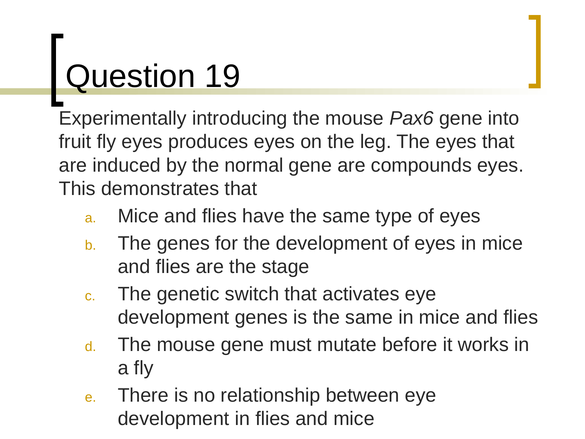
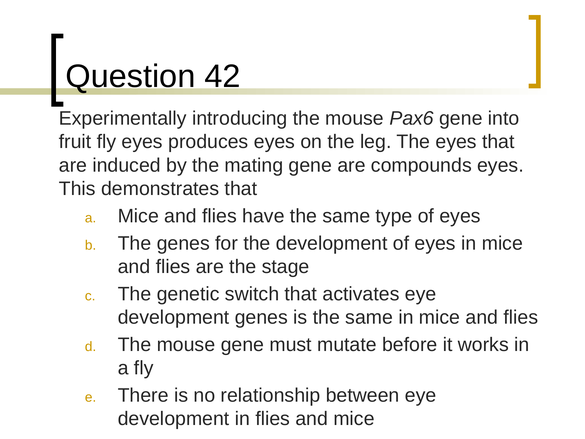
19: 19 -> 42 (222, 76)
normal: normal -> mating (254, 165)
